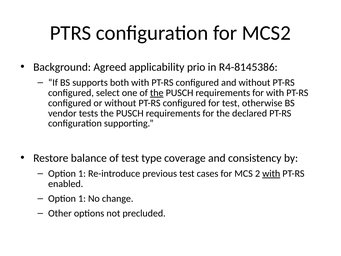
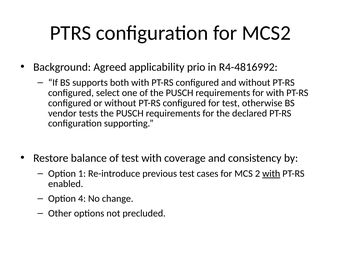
R4-8145386: R4-8145386 -> R4-4816992 (248, 67)
the underline: present -> none (157, 93)
test type: type -> with (152, 158)
1: 1 -> 4 (82, 198)
